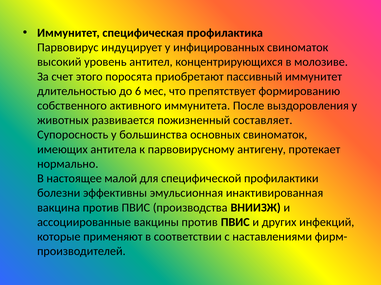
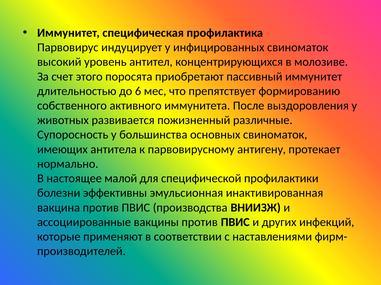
составляет: составляет -> различные (263, 120)
